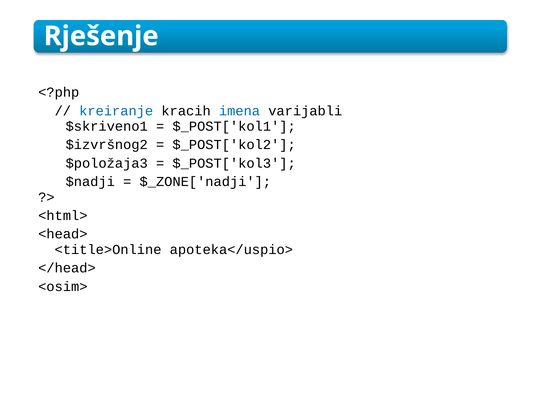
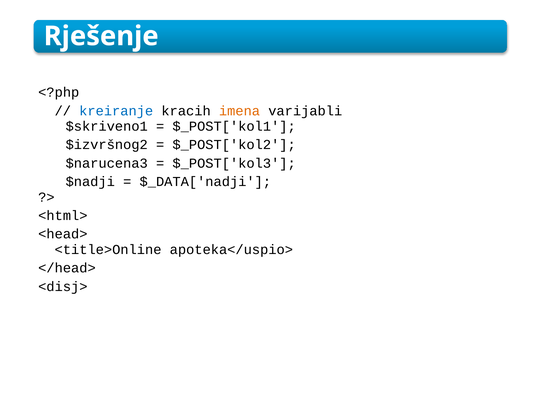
imena colour: blue -> orange (239, 111)
$položaja3: $položaja3 -> $narucena3 (107, 163)
$_ZONE['nadji: $_ZONE['nadji -> $_DATA['nadji (205, 182)
<osim>: <osim> -> <disj> (63, 287)
